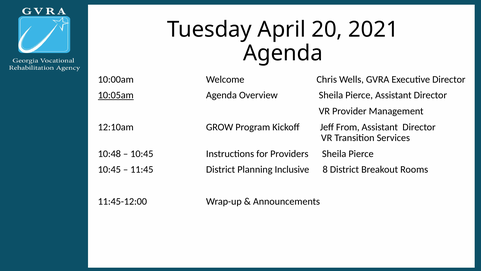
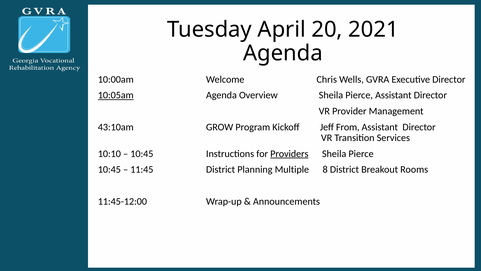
12:10am: 12:10am -> 43:10am (116, 127)
10:48: 10:48 -> 10:10 (109, 154)
Providers underline: none -> present (289, 154)
Inclusive: Inclusive -> Multiple (292, 169)
